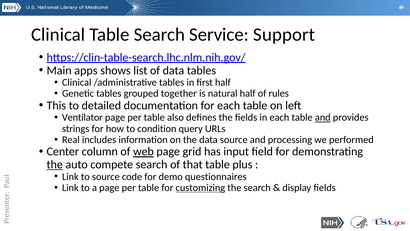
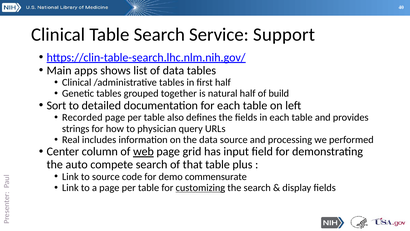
rules: rules -> build (279, 93)
This: This -> Sort (56, 105)
Ventilator: Ventilator -> Recorded (82, 117)
and underline: present -> none (323, 117)
condition: condition -> physician (157, 128)
the underline: present -> none (55, 164)
questionnaires: questionnaires -> commensurate (216, 176)
